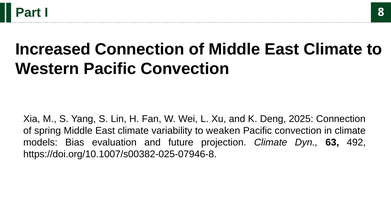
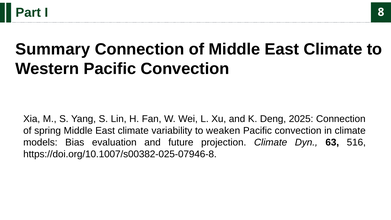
Increased: Increased -> Summary (53, 49)
492: 492 -> 516 (356, 142)
